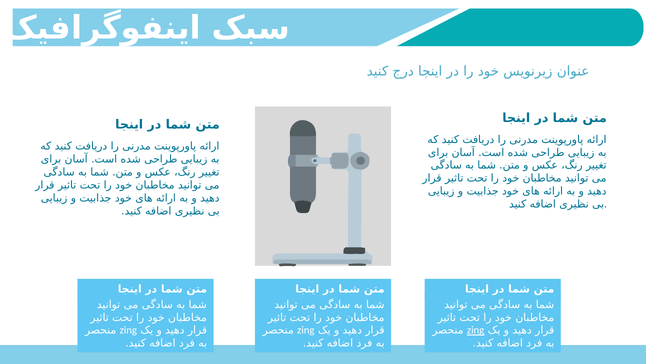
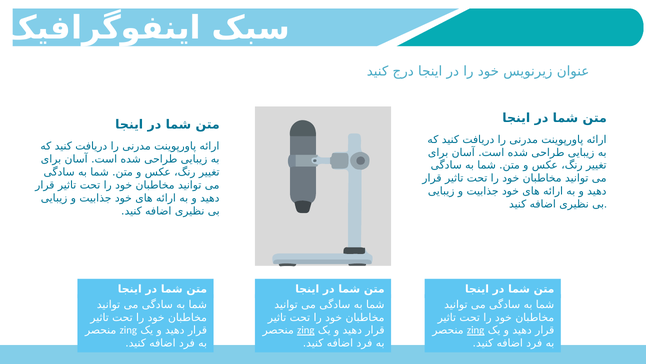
zing underline: none -> present (306, 330)
